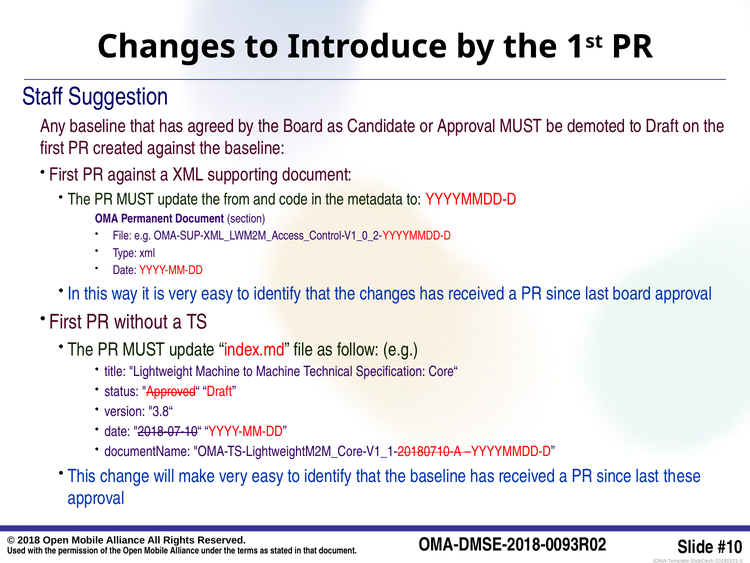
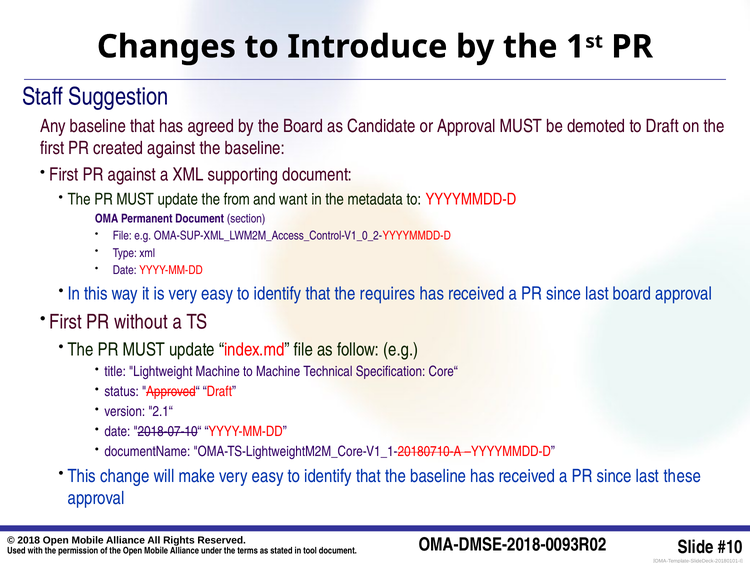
code: code -> want (293, 199)
the changes: changes -> requires (388, 293)
3.8“: 3.8“ -> 2.1“ (161, 411)
in that: that -> tool (310, 550)
